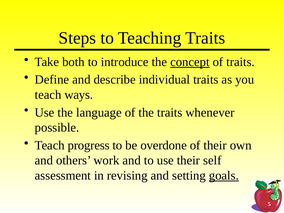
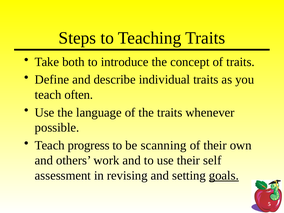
concept underline: present -> none (190, 62)
ways: ways -> often (79, 95)
overdone: overdone -> scanning (164, 145)
